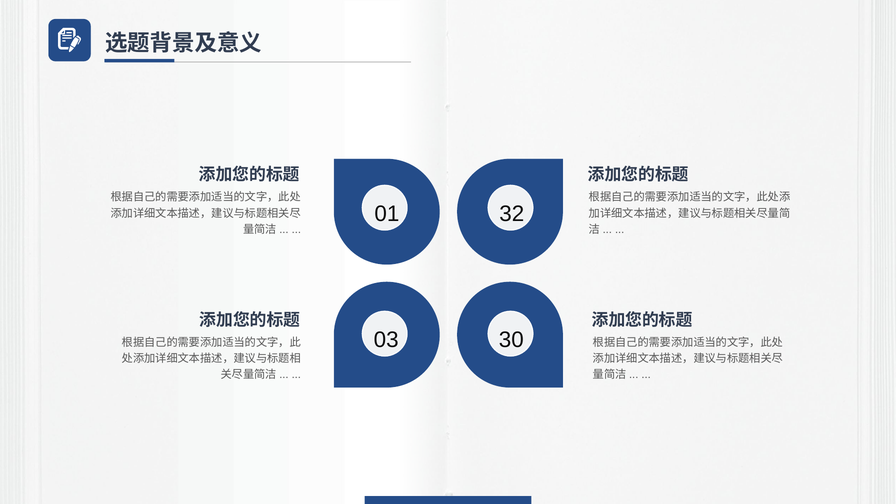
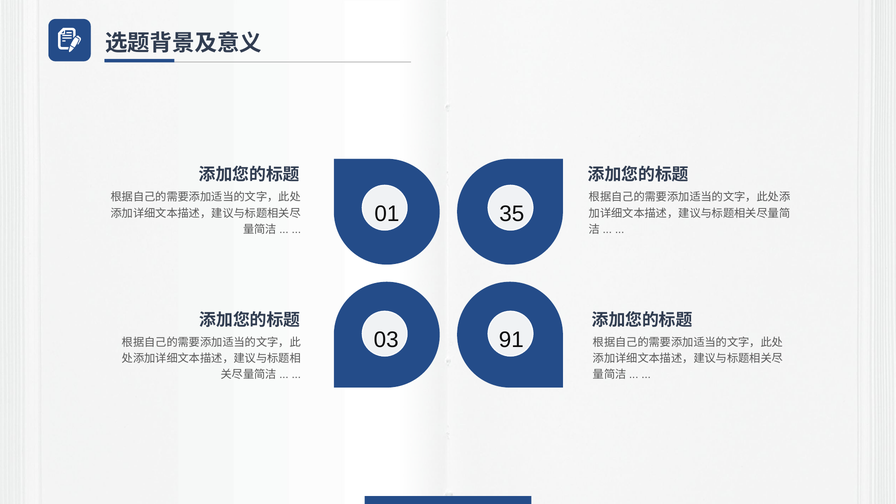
32: 32 -> 35 (512, 214)
30: 30 -> 91 (511, 340)
